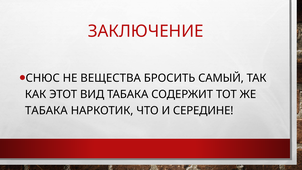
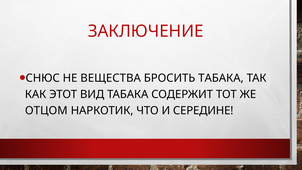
БРОСИТЬ САМЫЙ: САМЫЙ -> ТАБАКА (221, 78)
ТАБАКА: ТАБАКА -> ОТЦОМ (46, 111)
